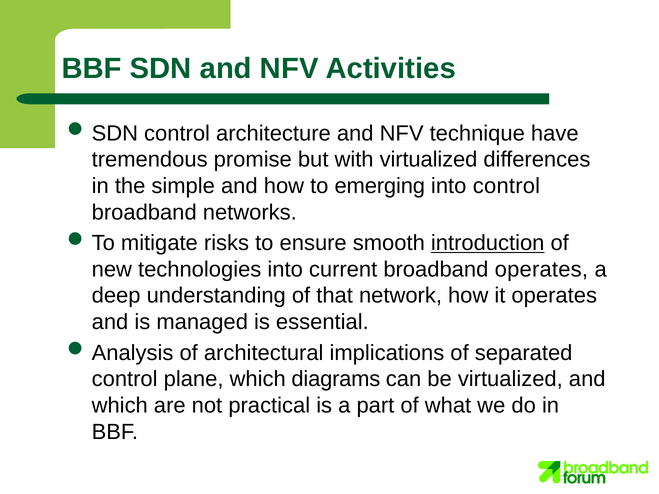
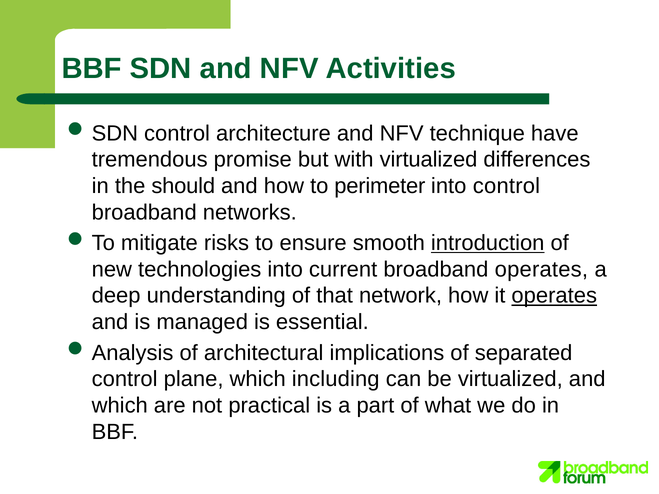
simple: simple -> should (183, 186)
emerging: emerging -> perimeter (380, 186)
operates underline: none -> present (554, 296)
diagrams: diagrams -> including (336, 379)
